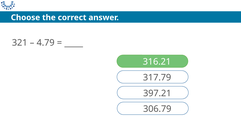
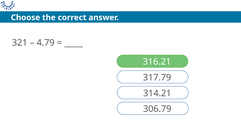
397.21: 397.21 -> 314.21 (157, 94)
